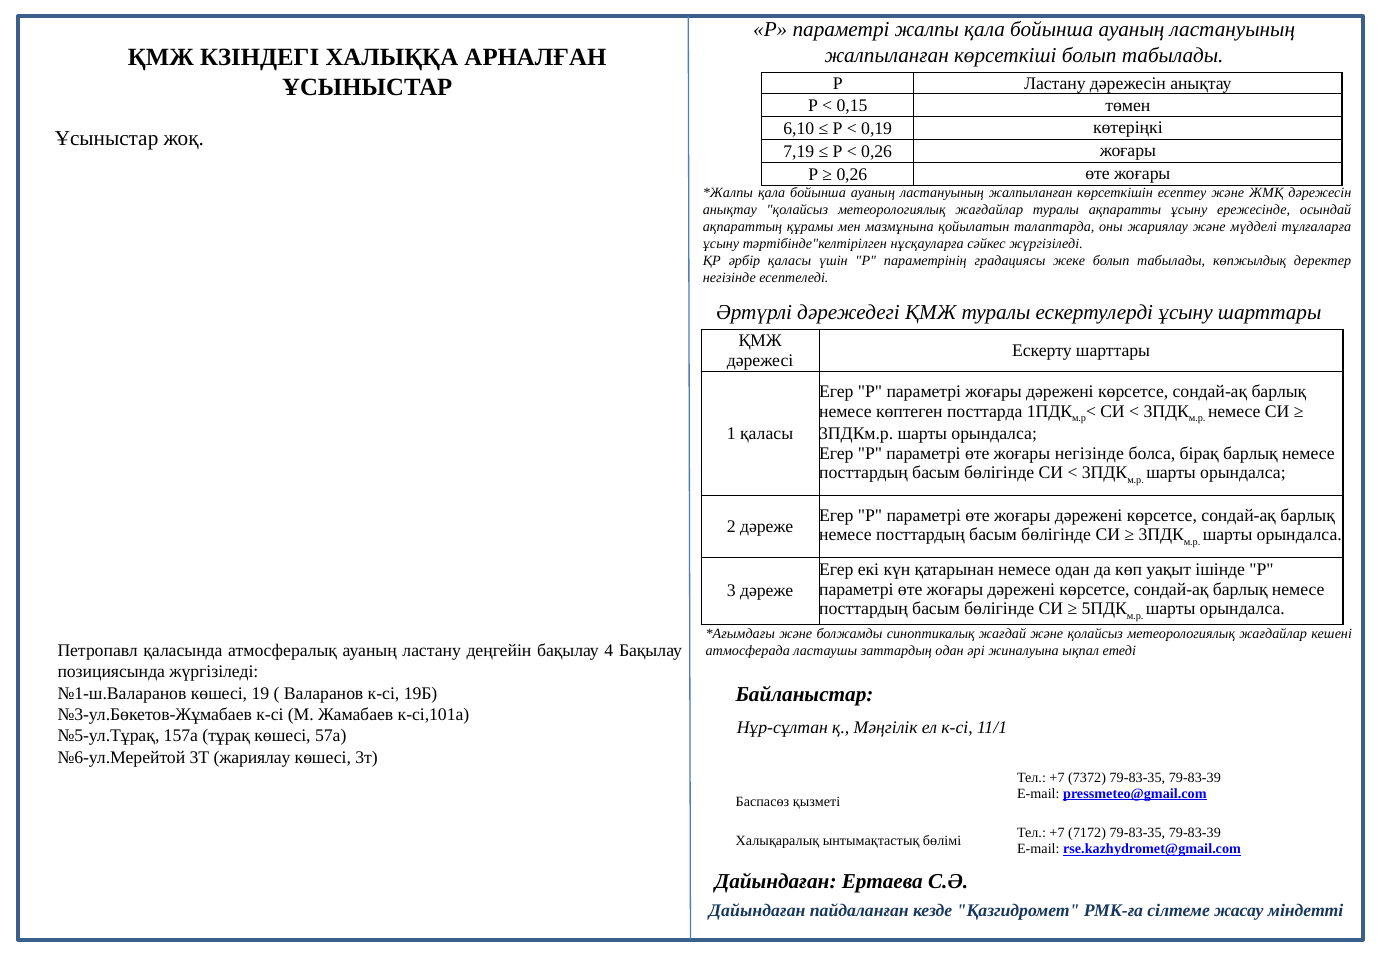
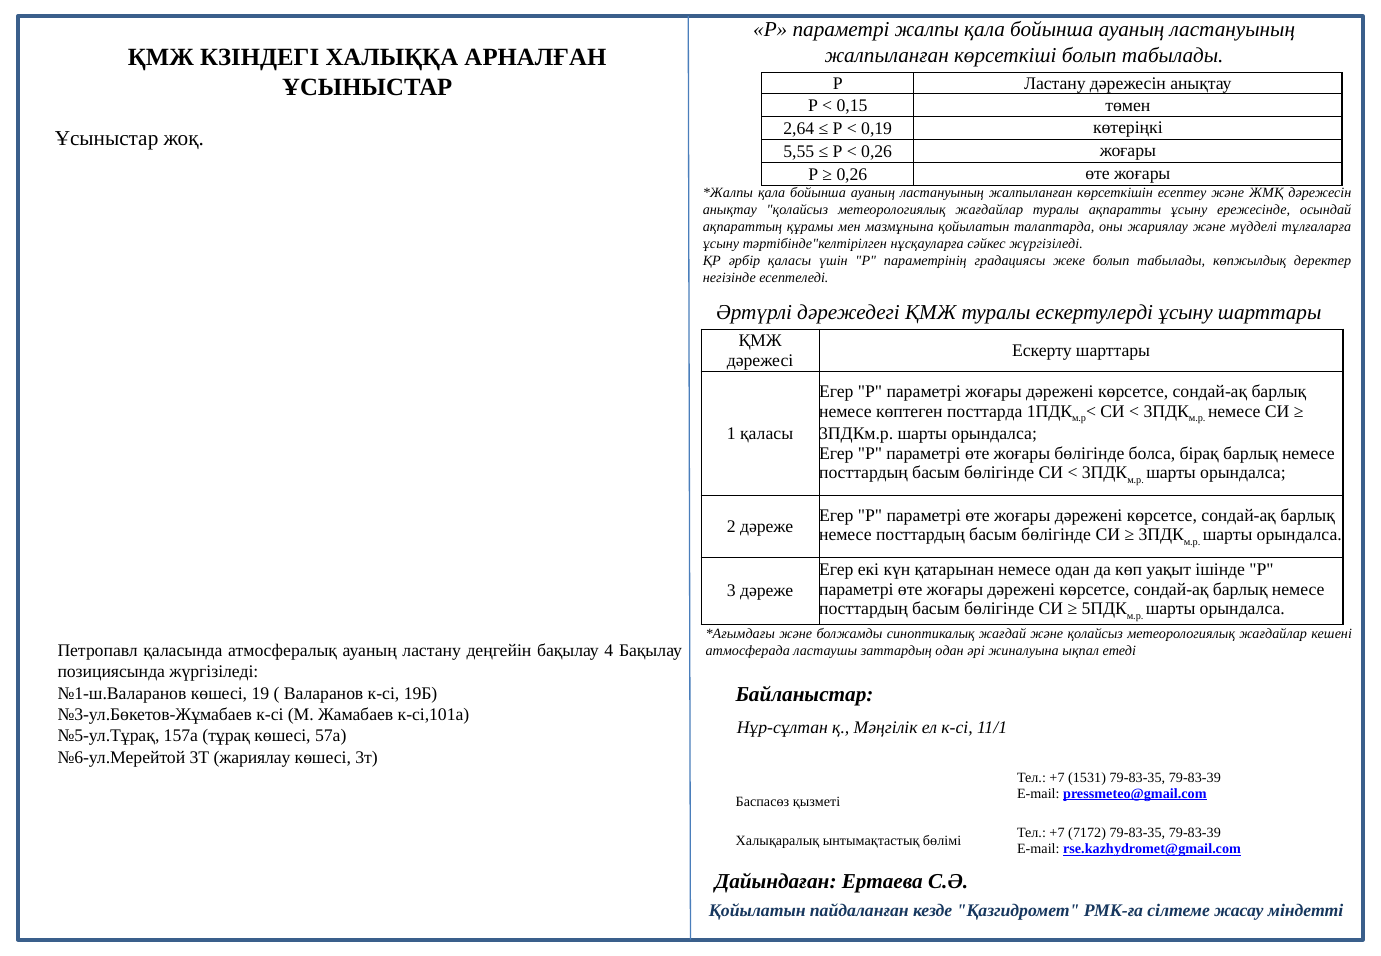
6,10: 6,10 -> 2,64 (799, 129)
7,19: 7,19 -> 5,55 (799, 152)
жоғары негізінде: негізінде -> бөлігінде (1089, 453)
7372: 7372 -> 1531 (1087, 778)
Дайындаған: Дайындаған -> Қойылатын (757, 910)
